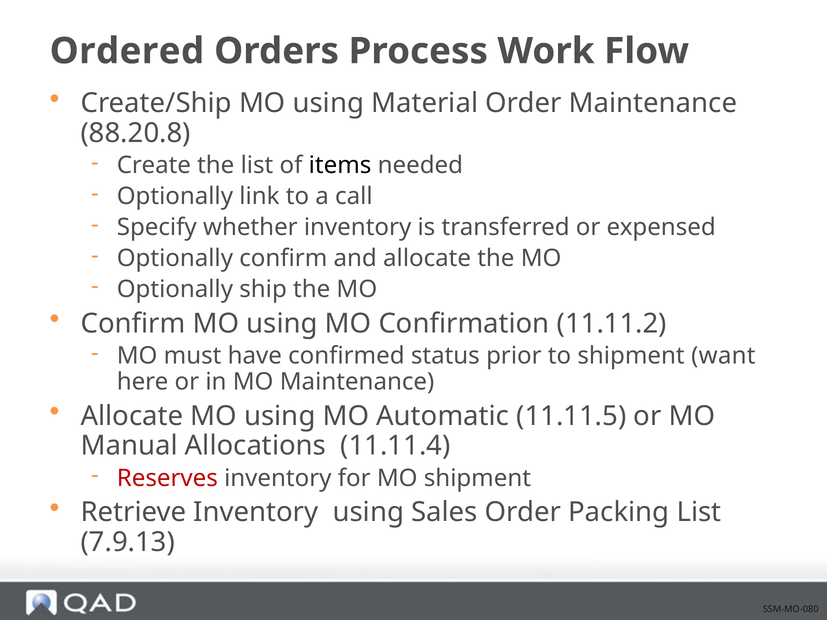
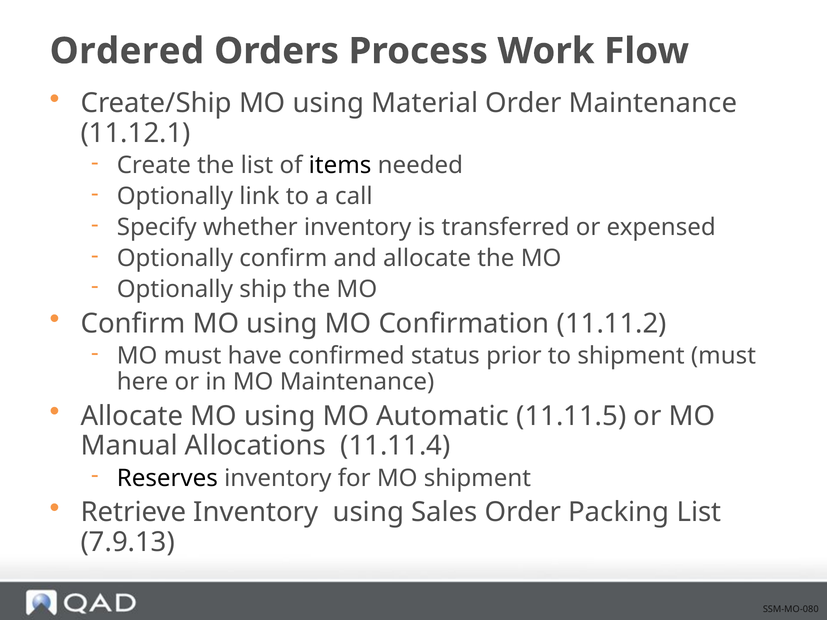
88.20.8: 88.20.8 -> 11.12.1 (136, 133)
shipment want: want -> must (723, 356)
Reserves colour: red -> black (167, 478)
